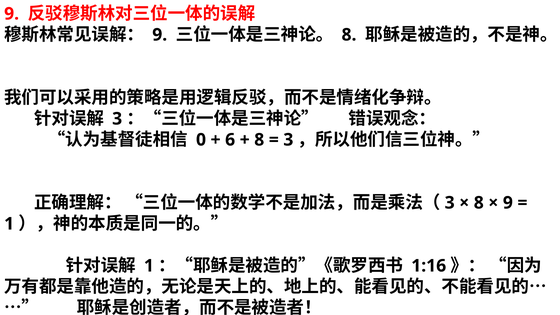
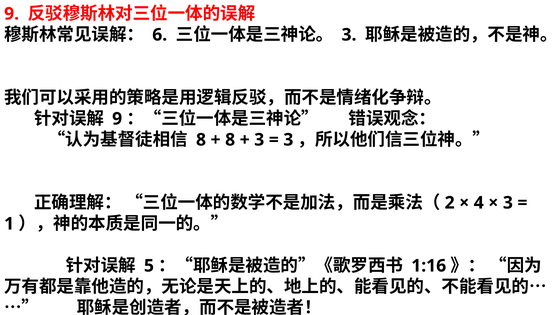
9: 9 -> 6 (160, 35)
8: 8 -> 3 (349, 35)
3: 3 -> 9 (117, 119)
0: 0 -> 8 (201, 140)
6: 6 -> 8 (230, 140)
8: 8 -> 3 (259, 140)
3: 3 -> 2 (450, 203)
8: 8 -> 4 (479, 203)
9: 9 -> 3 (508, 203)
1: 1 -> 5 (149, 266)
